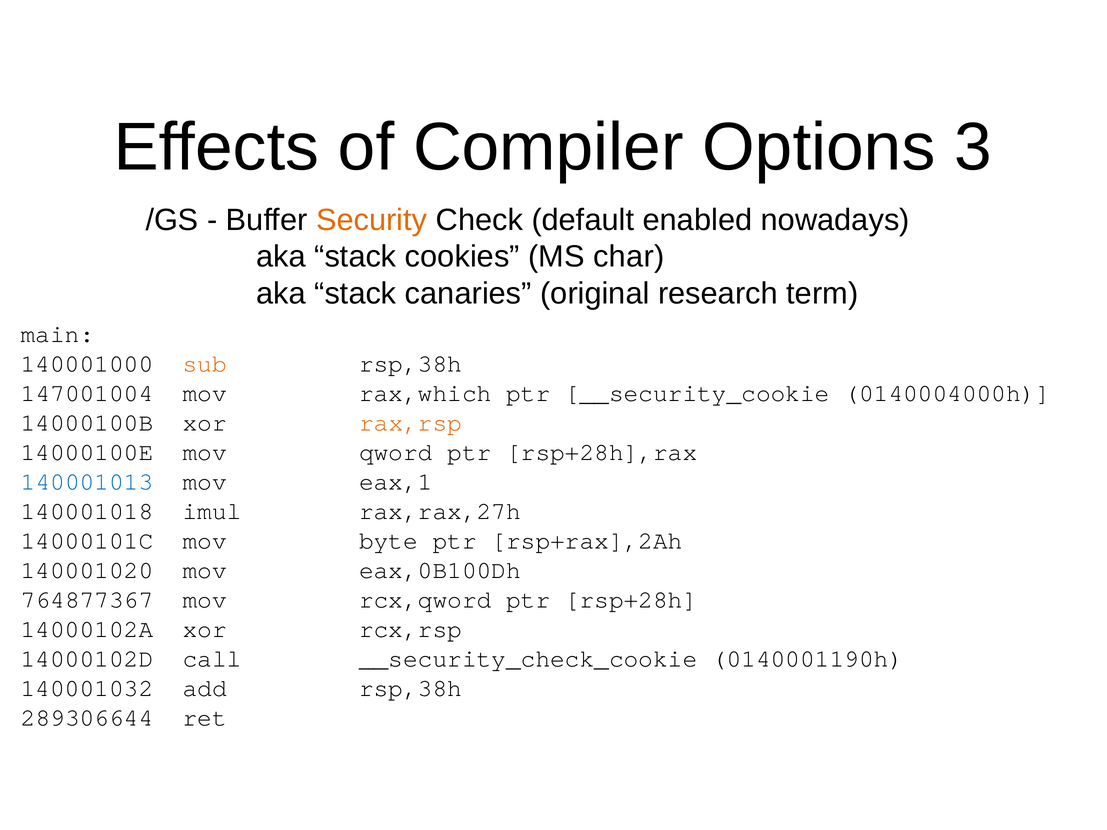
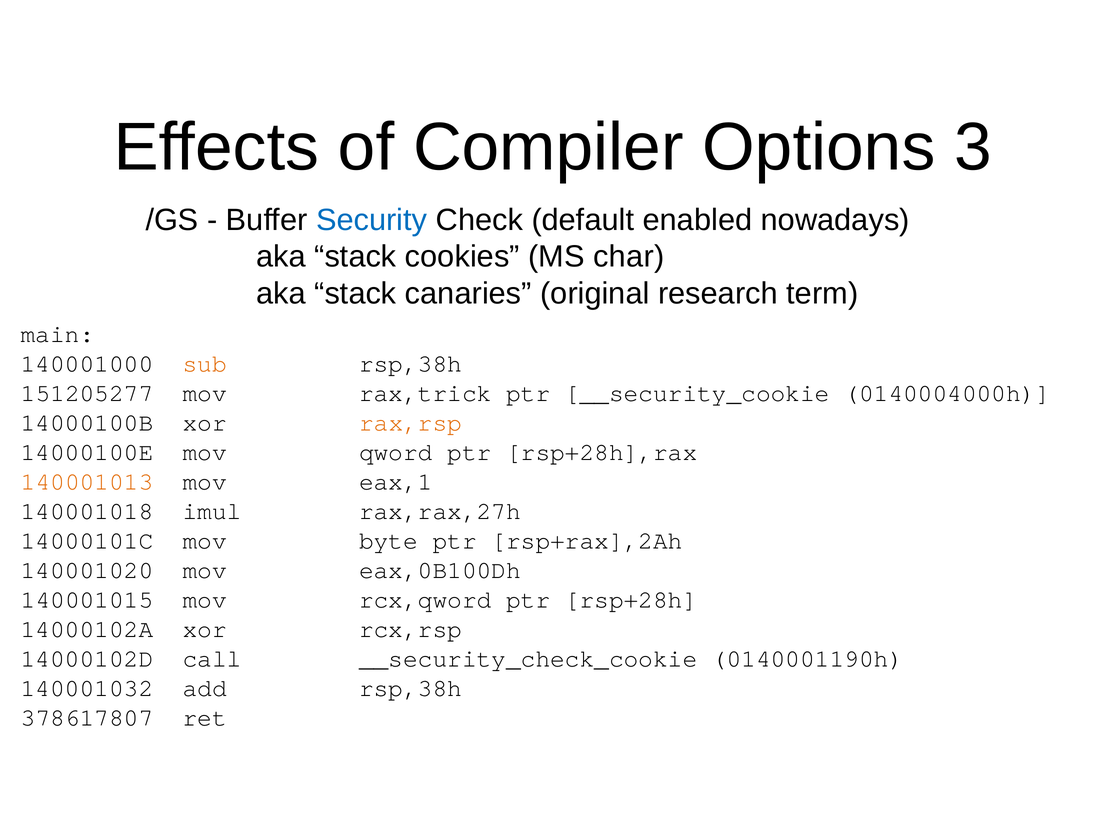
Security colour: orange -> blue (372, 220)
147001004: 147001004 -> 151205277 (87, 393)
rax,which: rax,which -> rax,trick (425, 393)
140001013 colour: blue -> orange (87, 482)
764877367: 764877367 -> 140001015 (87, 600)
289306644: 289306644 -> 378617807 (87, 718)
